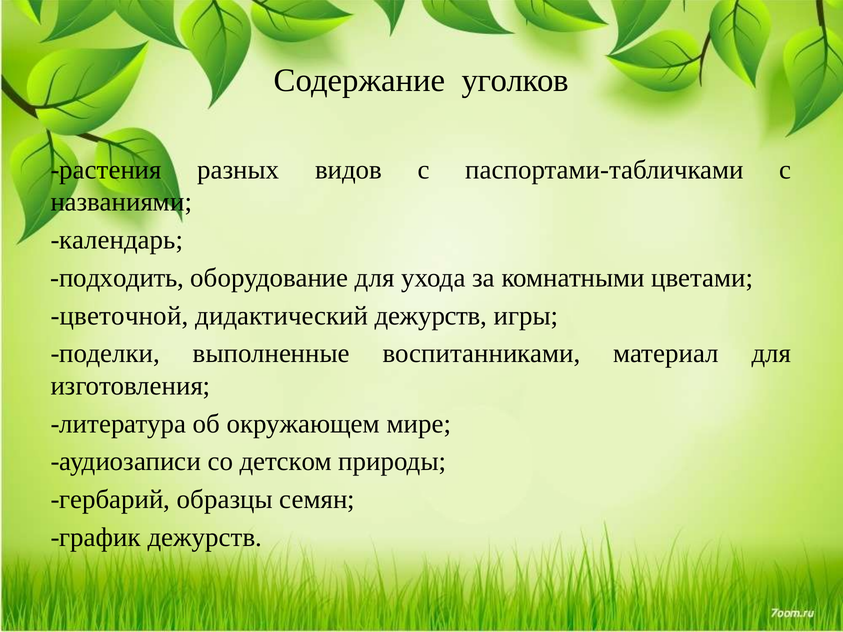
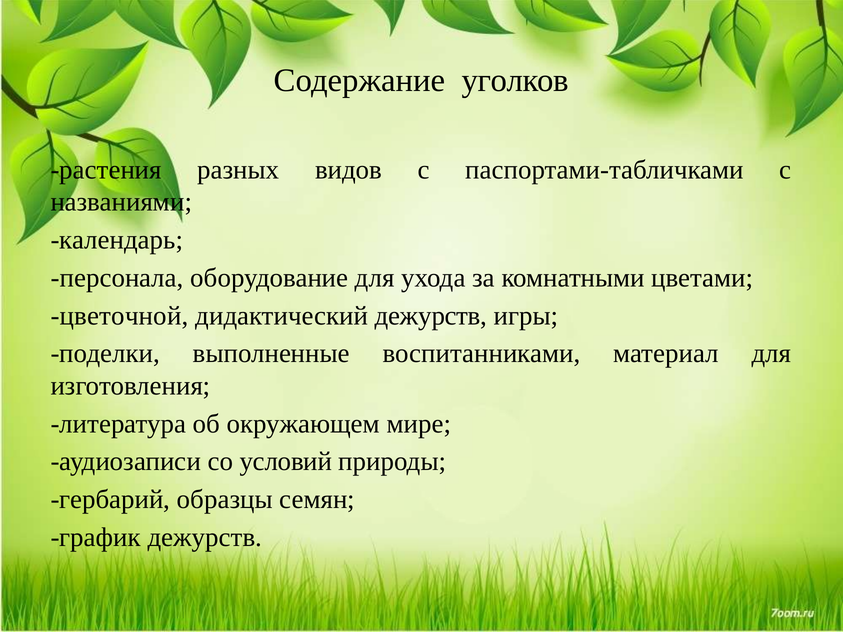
подходить: подходить -> персонала (117, 278)
детском: детском -> условий (286, 462)
